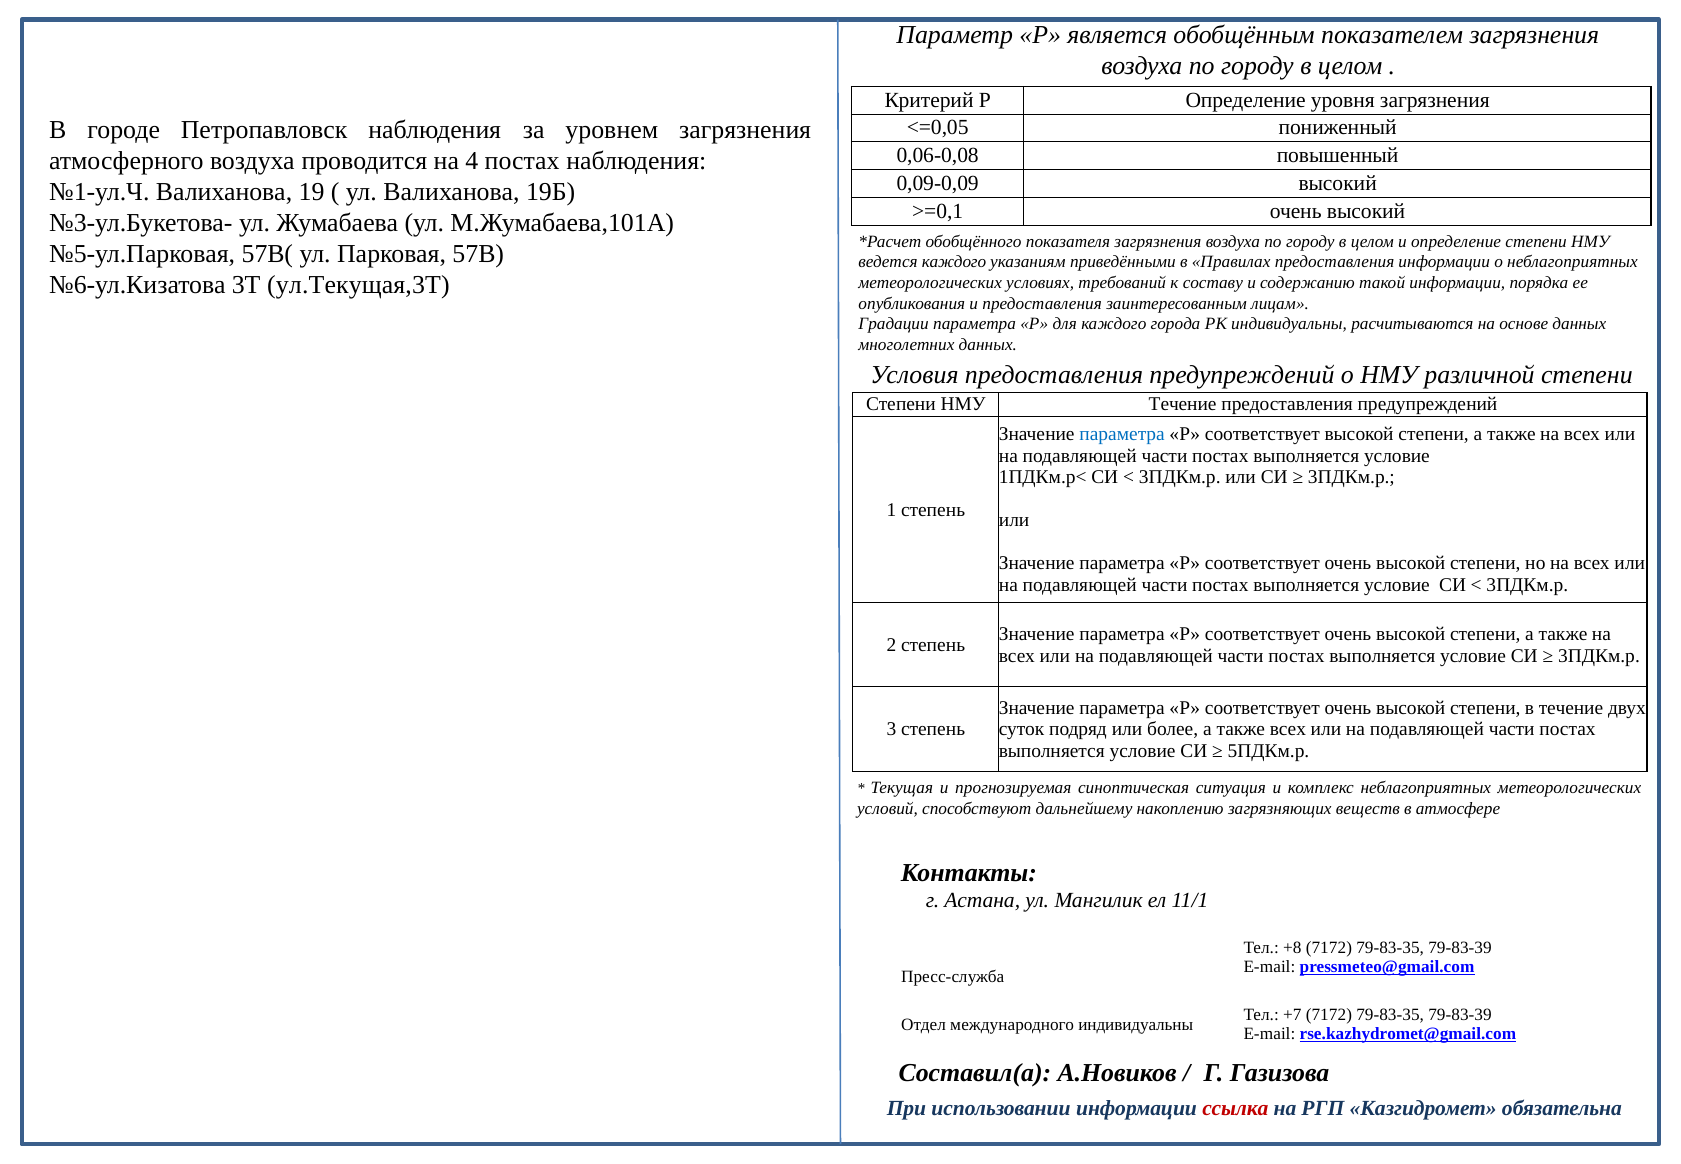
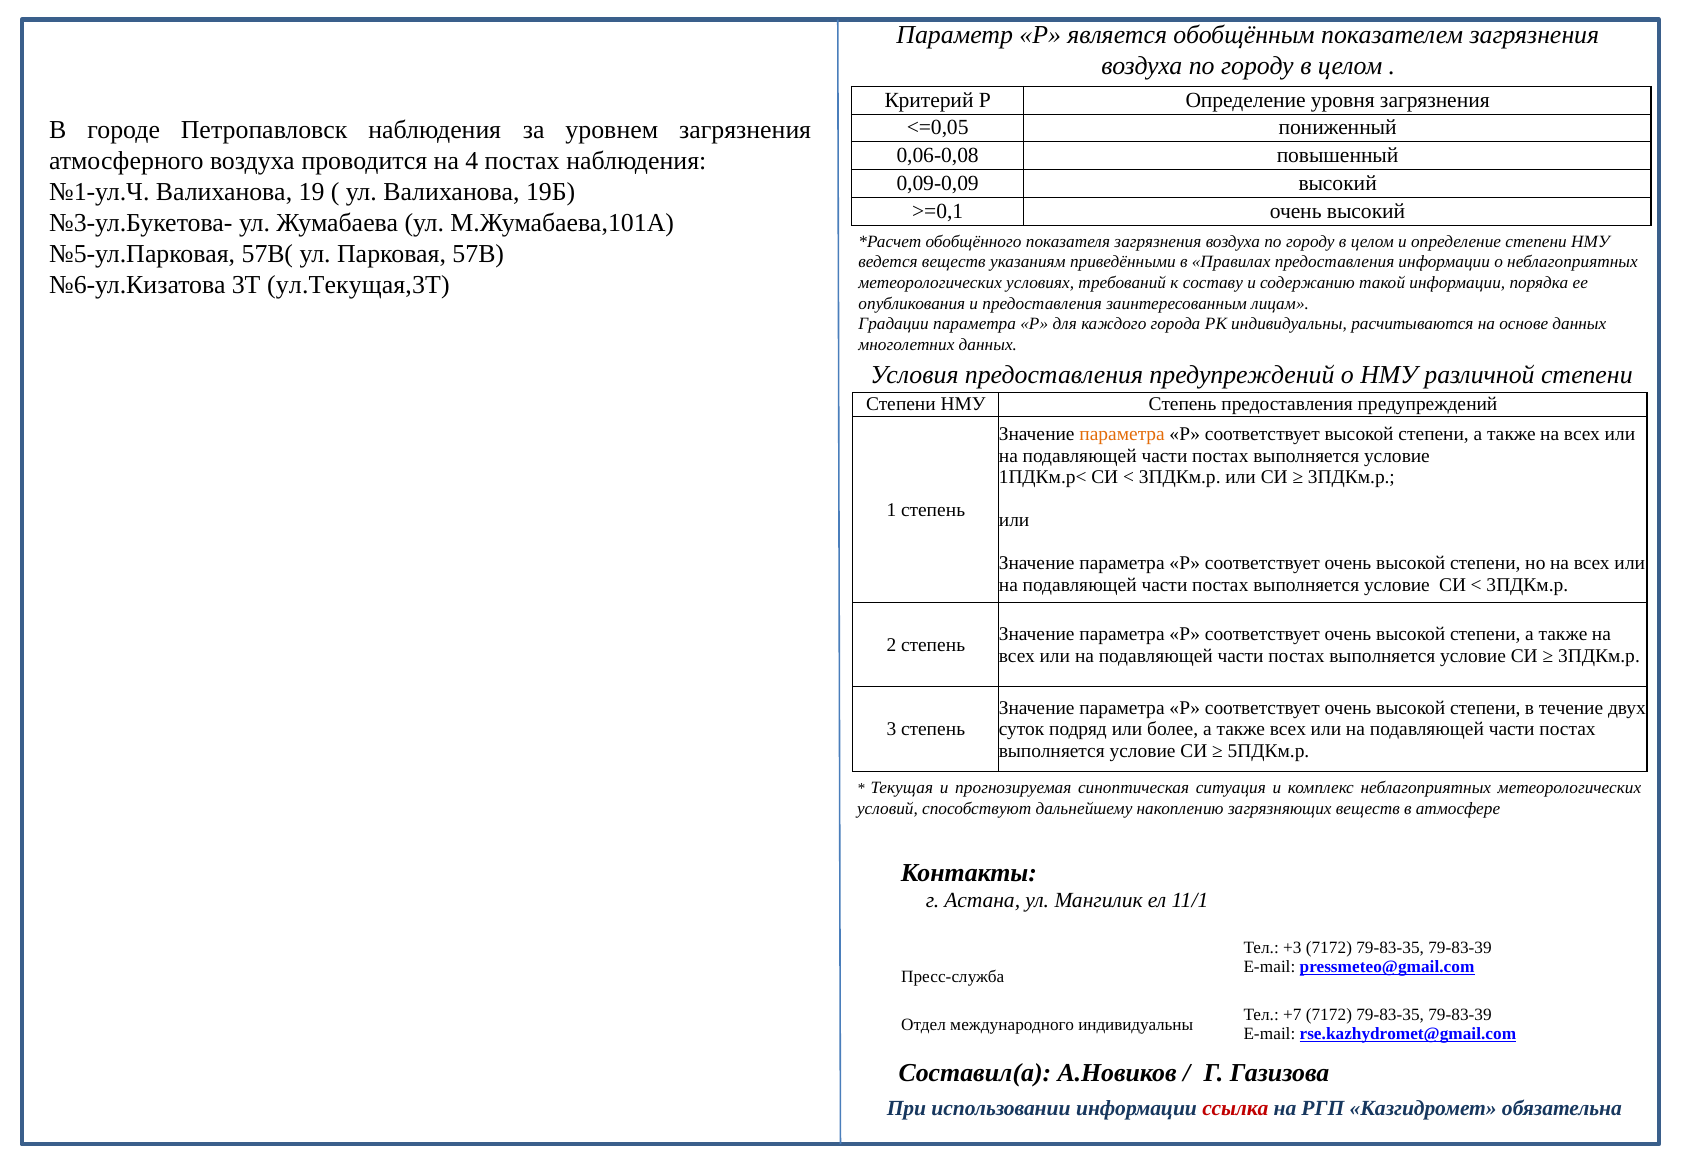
ведется каждого: каждого -> веществ (954, 262)
НМУ Течение: Течение -> Степень (1183, 404)
параметра colour: blue -> orange (1122, 434)
+8: +8 -> +3 (1292, 947)
